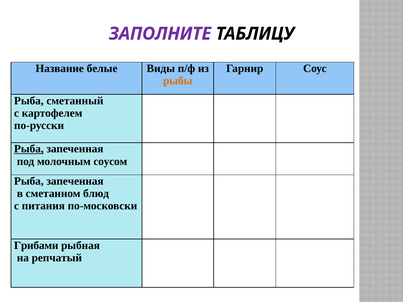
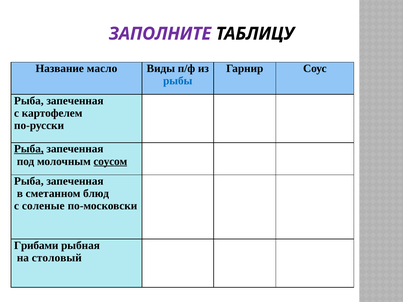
белые: белые -> масло (102, 69)
рыбы colour: orange -> blue (178, 81)
сметанный: сметанный -> запеченная (75, 101)
соусом underline: none -> present (110, 161)
питания: питания -> соленые (43, 206)
репчатый: репчатый -> столовый (57, 258)
